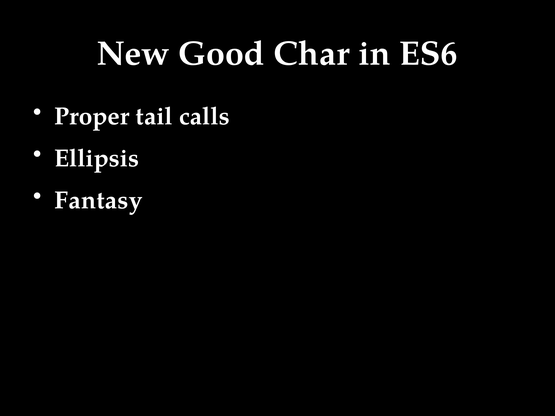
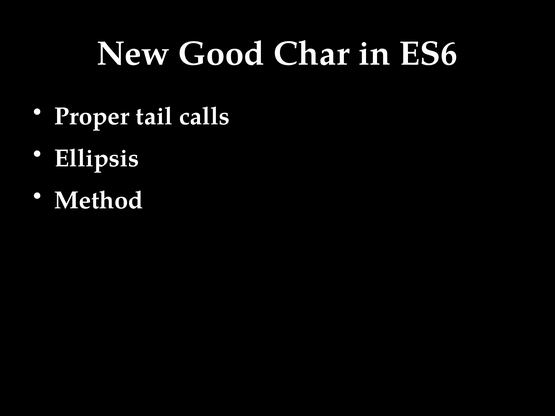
Fantasy: Fantasy -> Method (99, 200)
